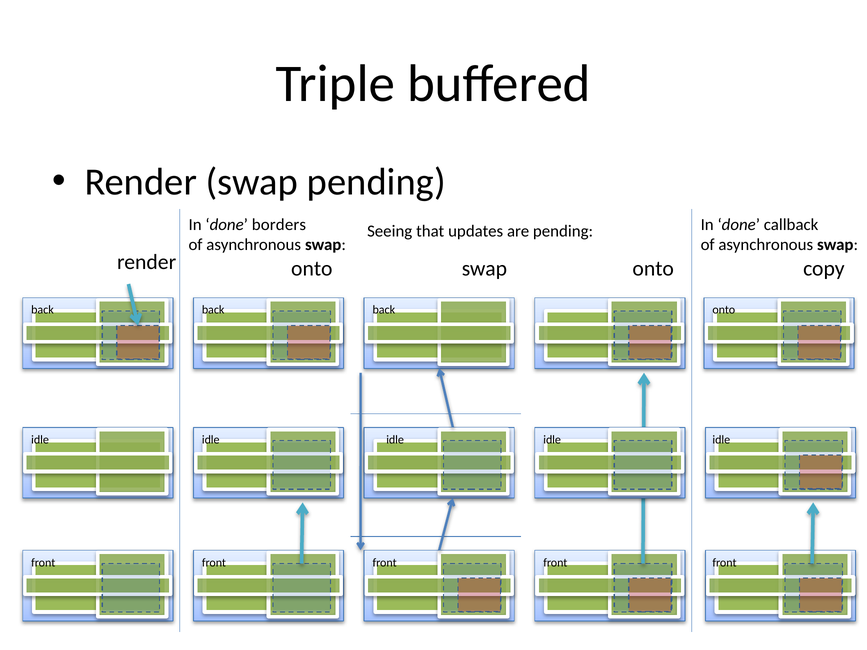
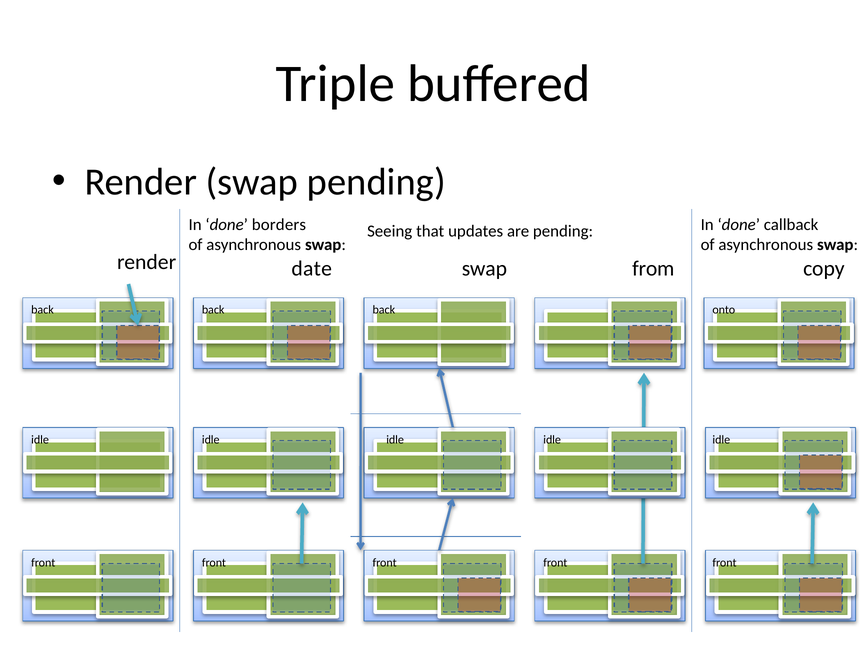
onto: onto -> date (312, 269)
onto: onto -> from (653, 269)
